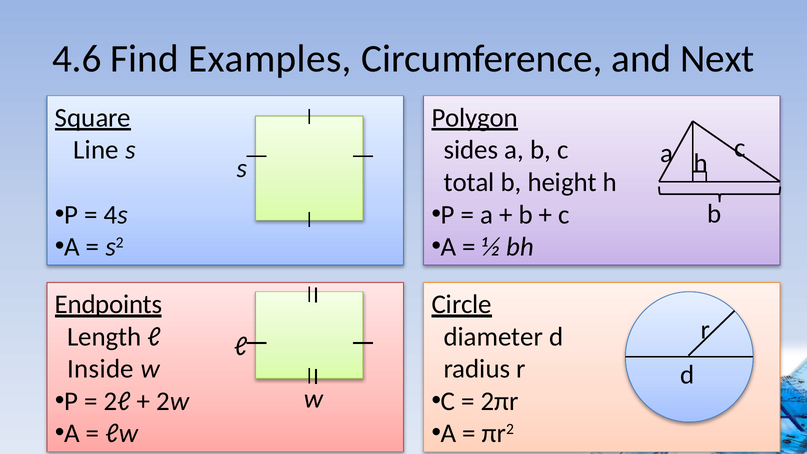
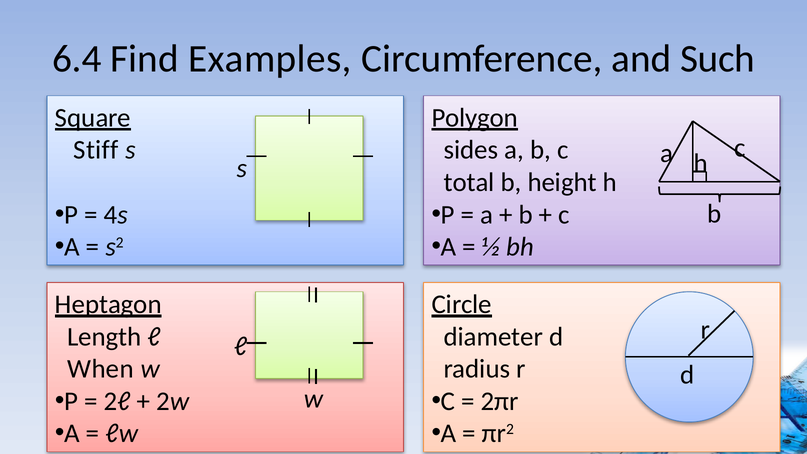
4.6: 4.6 -> 6.4 (77, 59)
Next: Next -> Such (717, 59)
Line: Line -> Stiff (96, 150)
Endpoints: Endpoints -> Heptagon (108, 304)
Inside: Inside -> When (101, 369)
